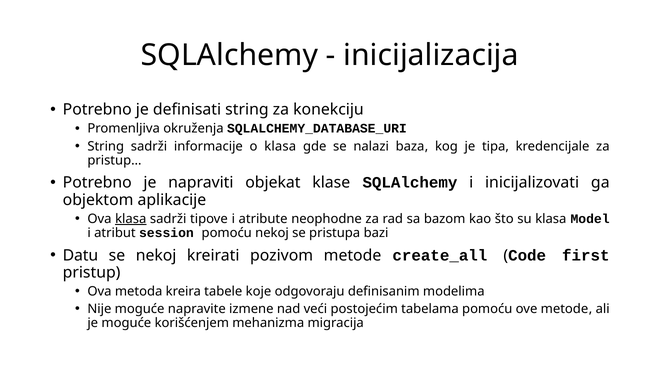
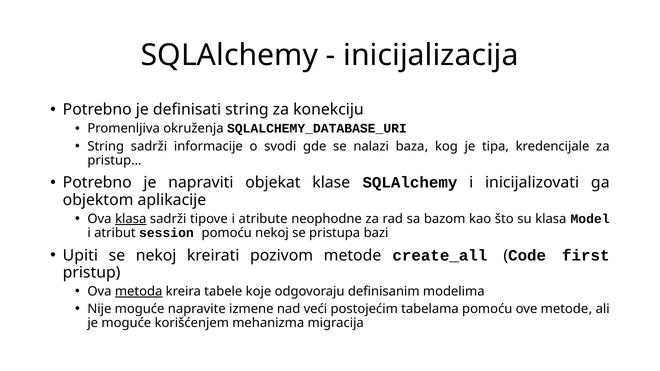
o klasa: klasa -> svodi (280, 146)
Datu: Datu -> Upiti (80, 256)
metoda underline: none -> present (139, 292)
